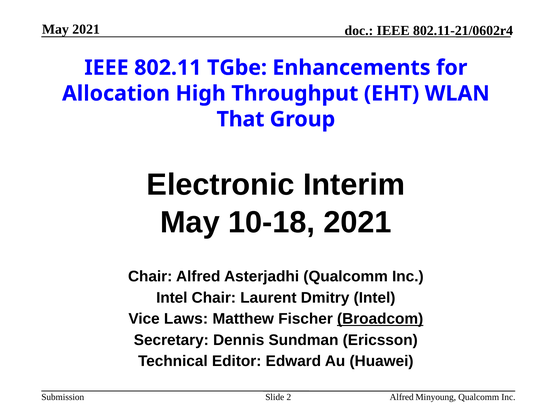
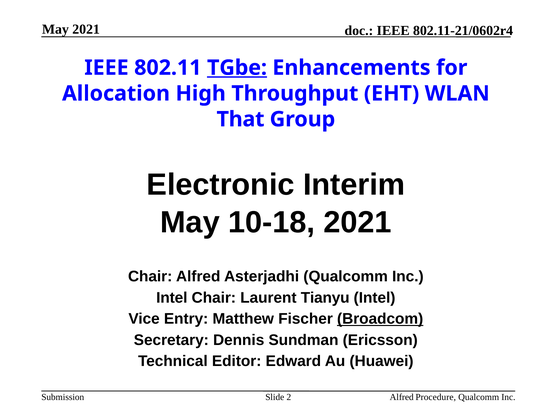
TGbe underline: none -> present (237, 68)
Dmitry: Dmitry -> Tianyu (325, 298)
Laws: Laws -> Entry (186, 319)
Minyoung: Minyoung -> Procedure (436, 397)
